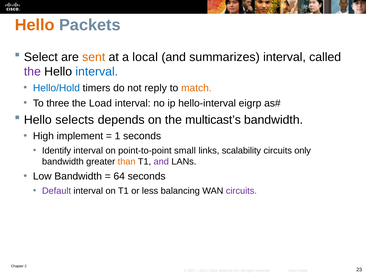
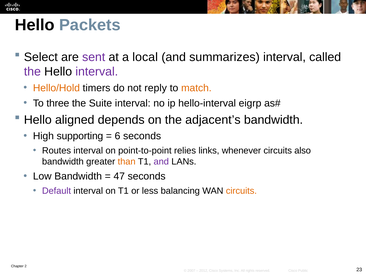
Hello colour: orange -> black (35, 25)
sent colour: orange -> purple (94, 57)
interval colour: blue -> purple (97, 72)
Hello/Hold colour: blue -> orange (56, 88)
Load: Load -> Suite (100, 103)
selects: selects -> aligned (75, 120)
multicast’s: multicast’s -> adjacent’s (213, 120)
implement: implement -> supporting (80, 136)
1: 1 -> 6 (118, 136)
Identify: Identify -> Routes (57, 151)
small: small -> relies (185, 151)
scalability: scalability -> whenever (241, 151)
only: only -> also (303, 151)
64: 64 -> 47 (119, 177)
circuits colour: purple -> orange (241, 191)
